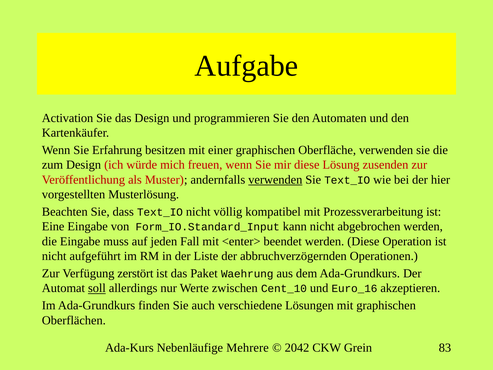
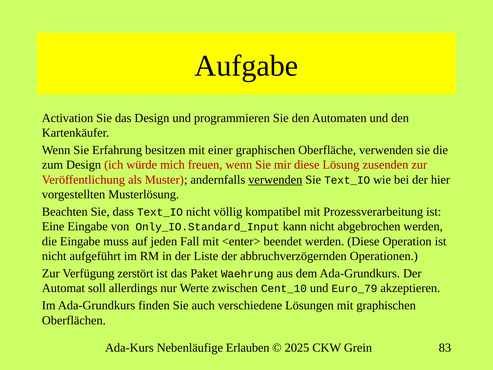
Form_IO.Standard_Input: Form_IO.Standard_Input -> Only_IO.Standard_Input (208, 227)
soll underline: present -> none (97, 288)
Euro_16: Euro_16 -> Euro_79 (354, 288)
Mehrere: Mehrere -> Erlauben (248, 348)
2042: 2042 -> 2025 (297, 348)
